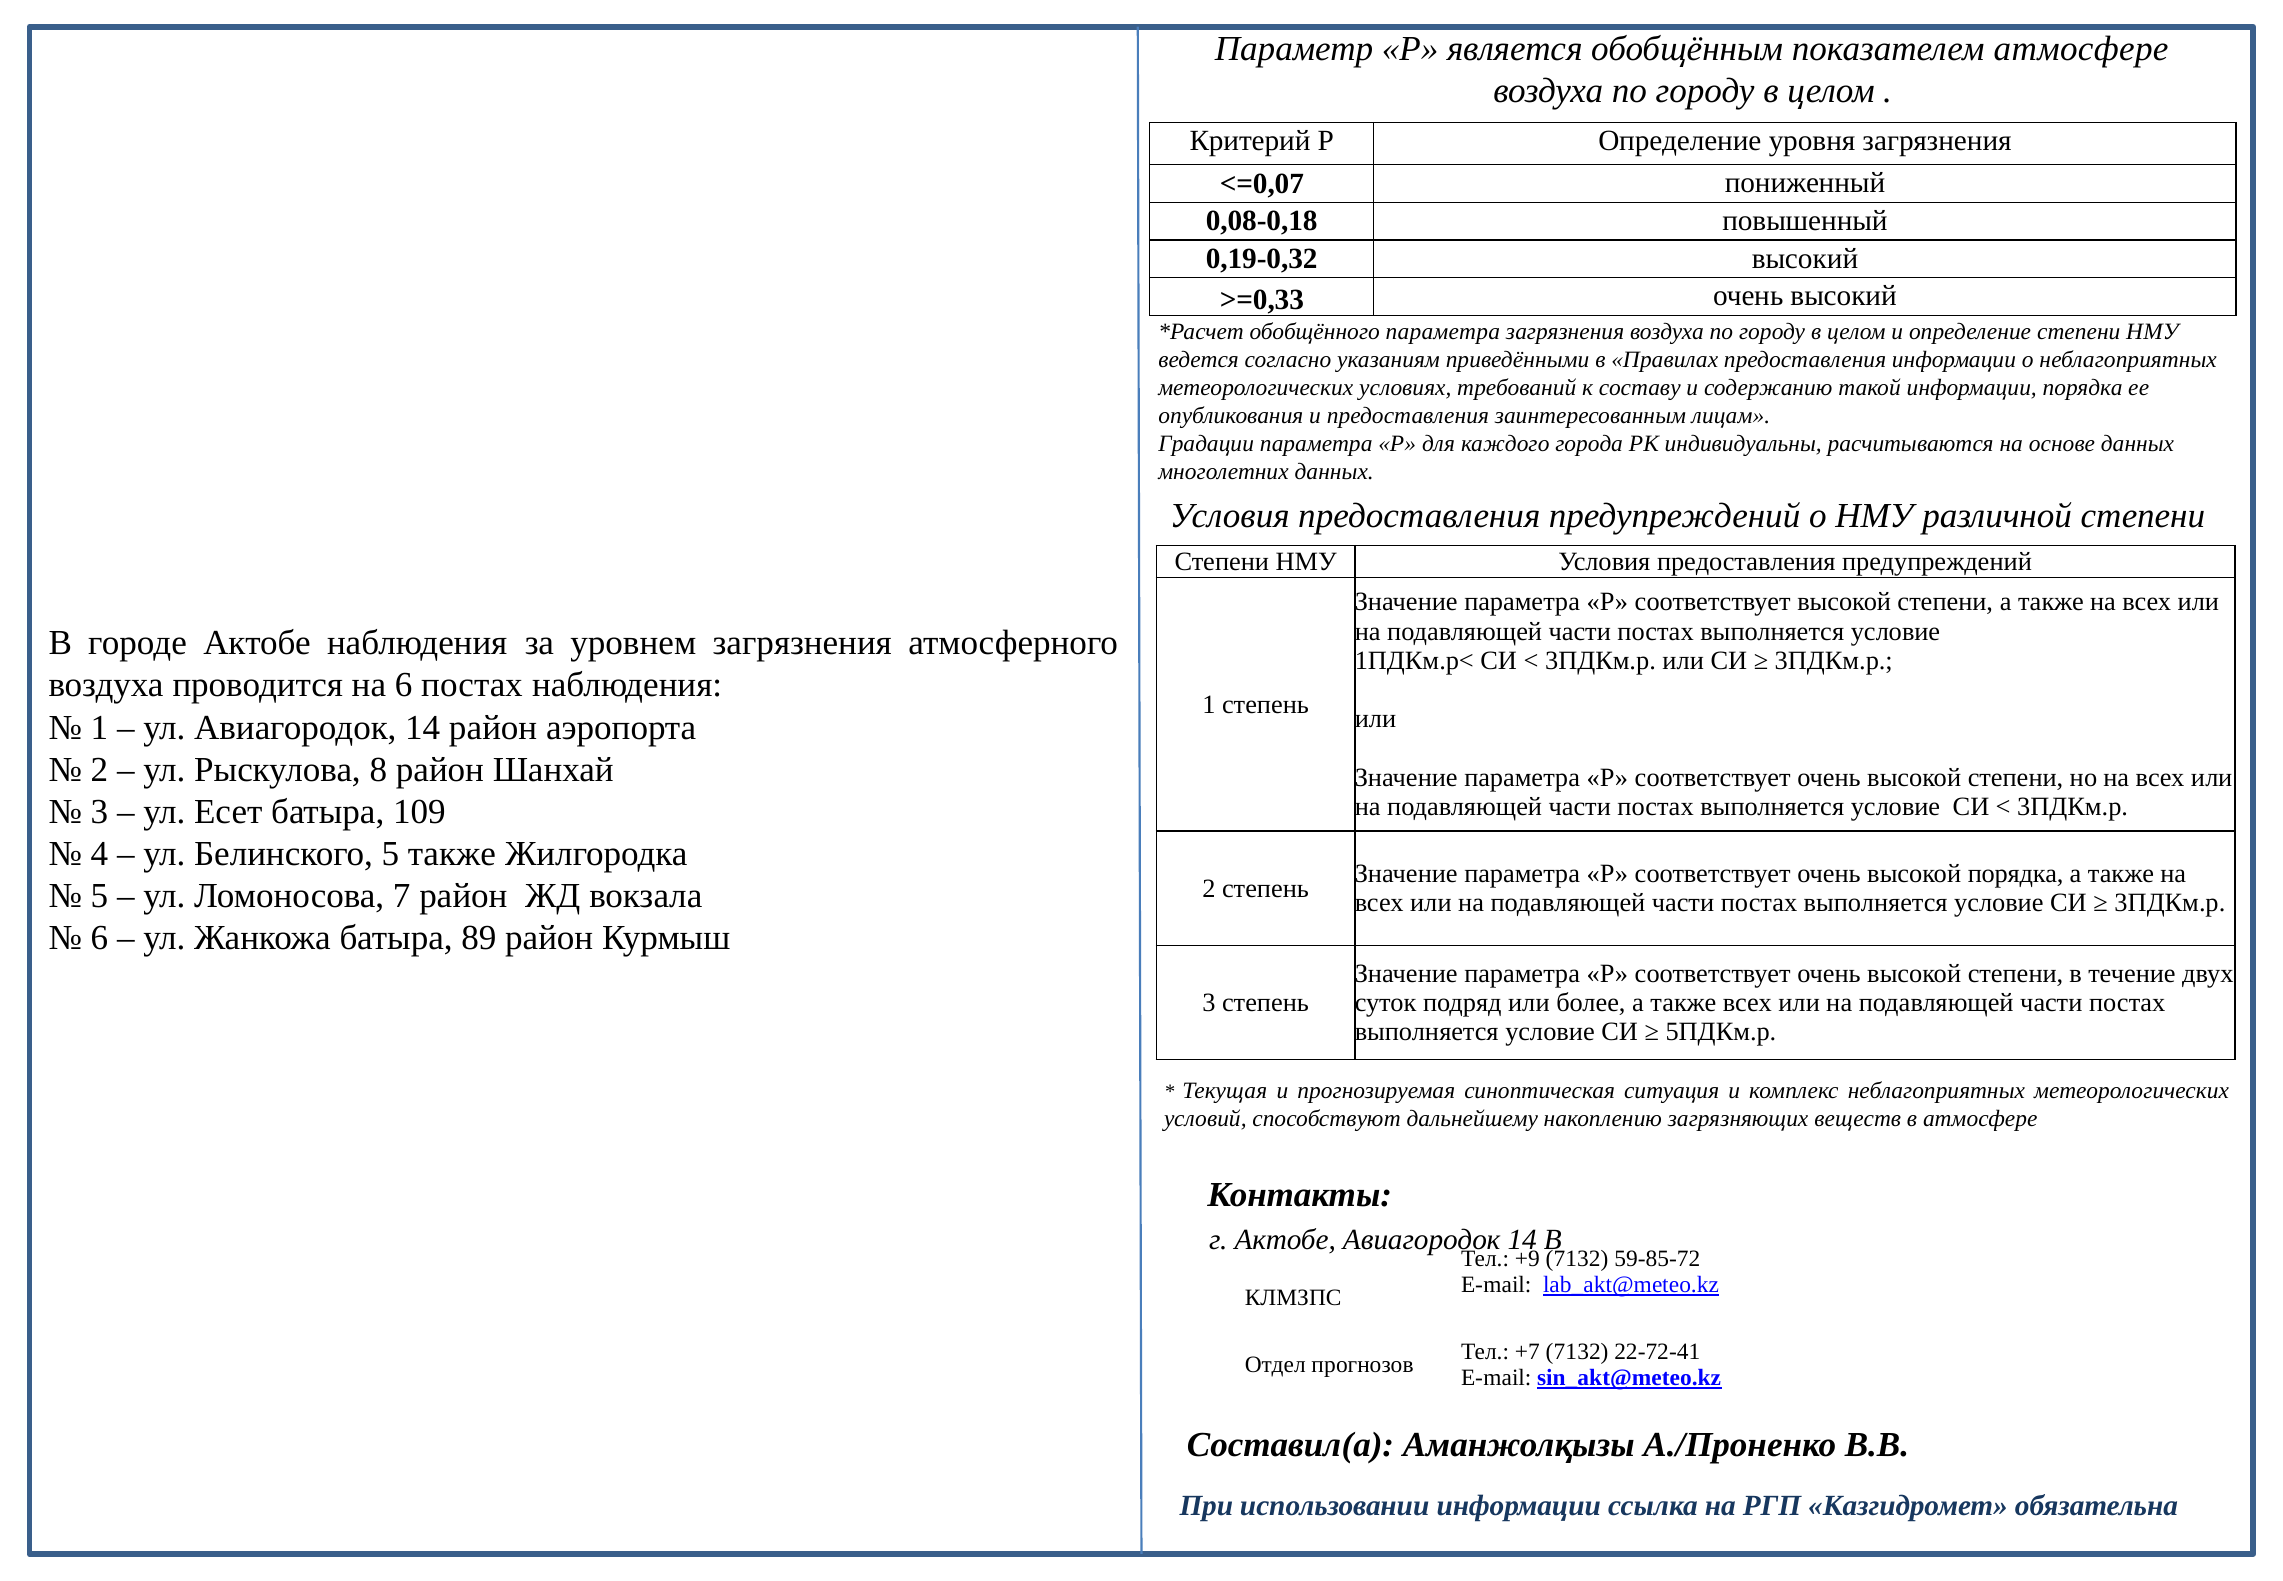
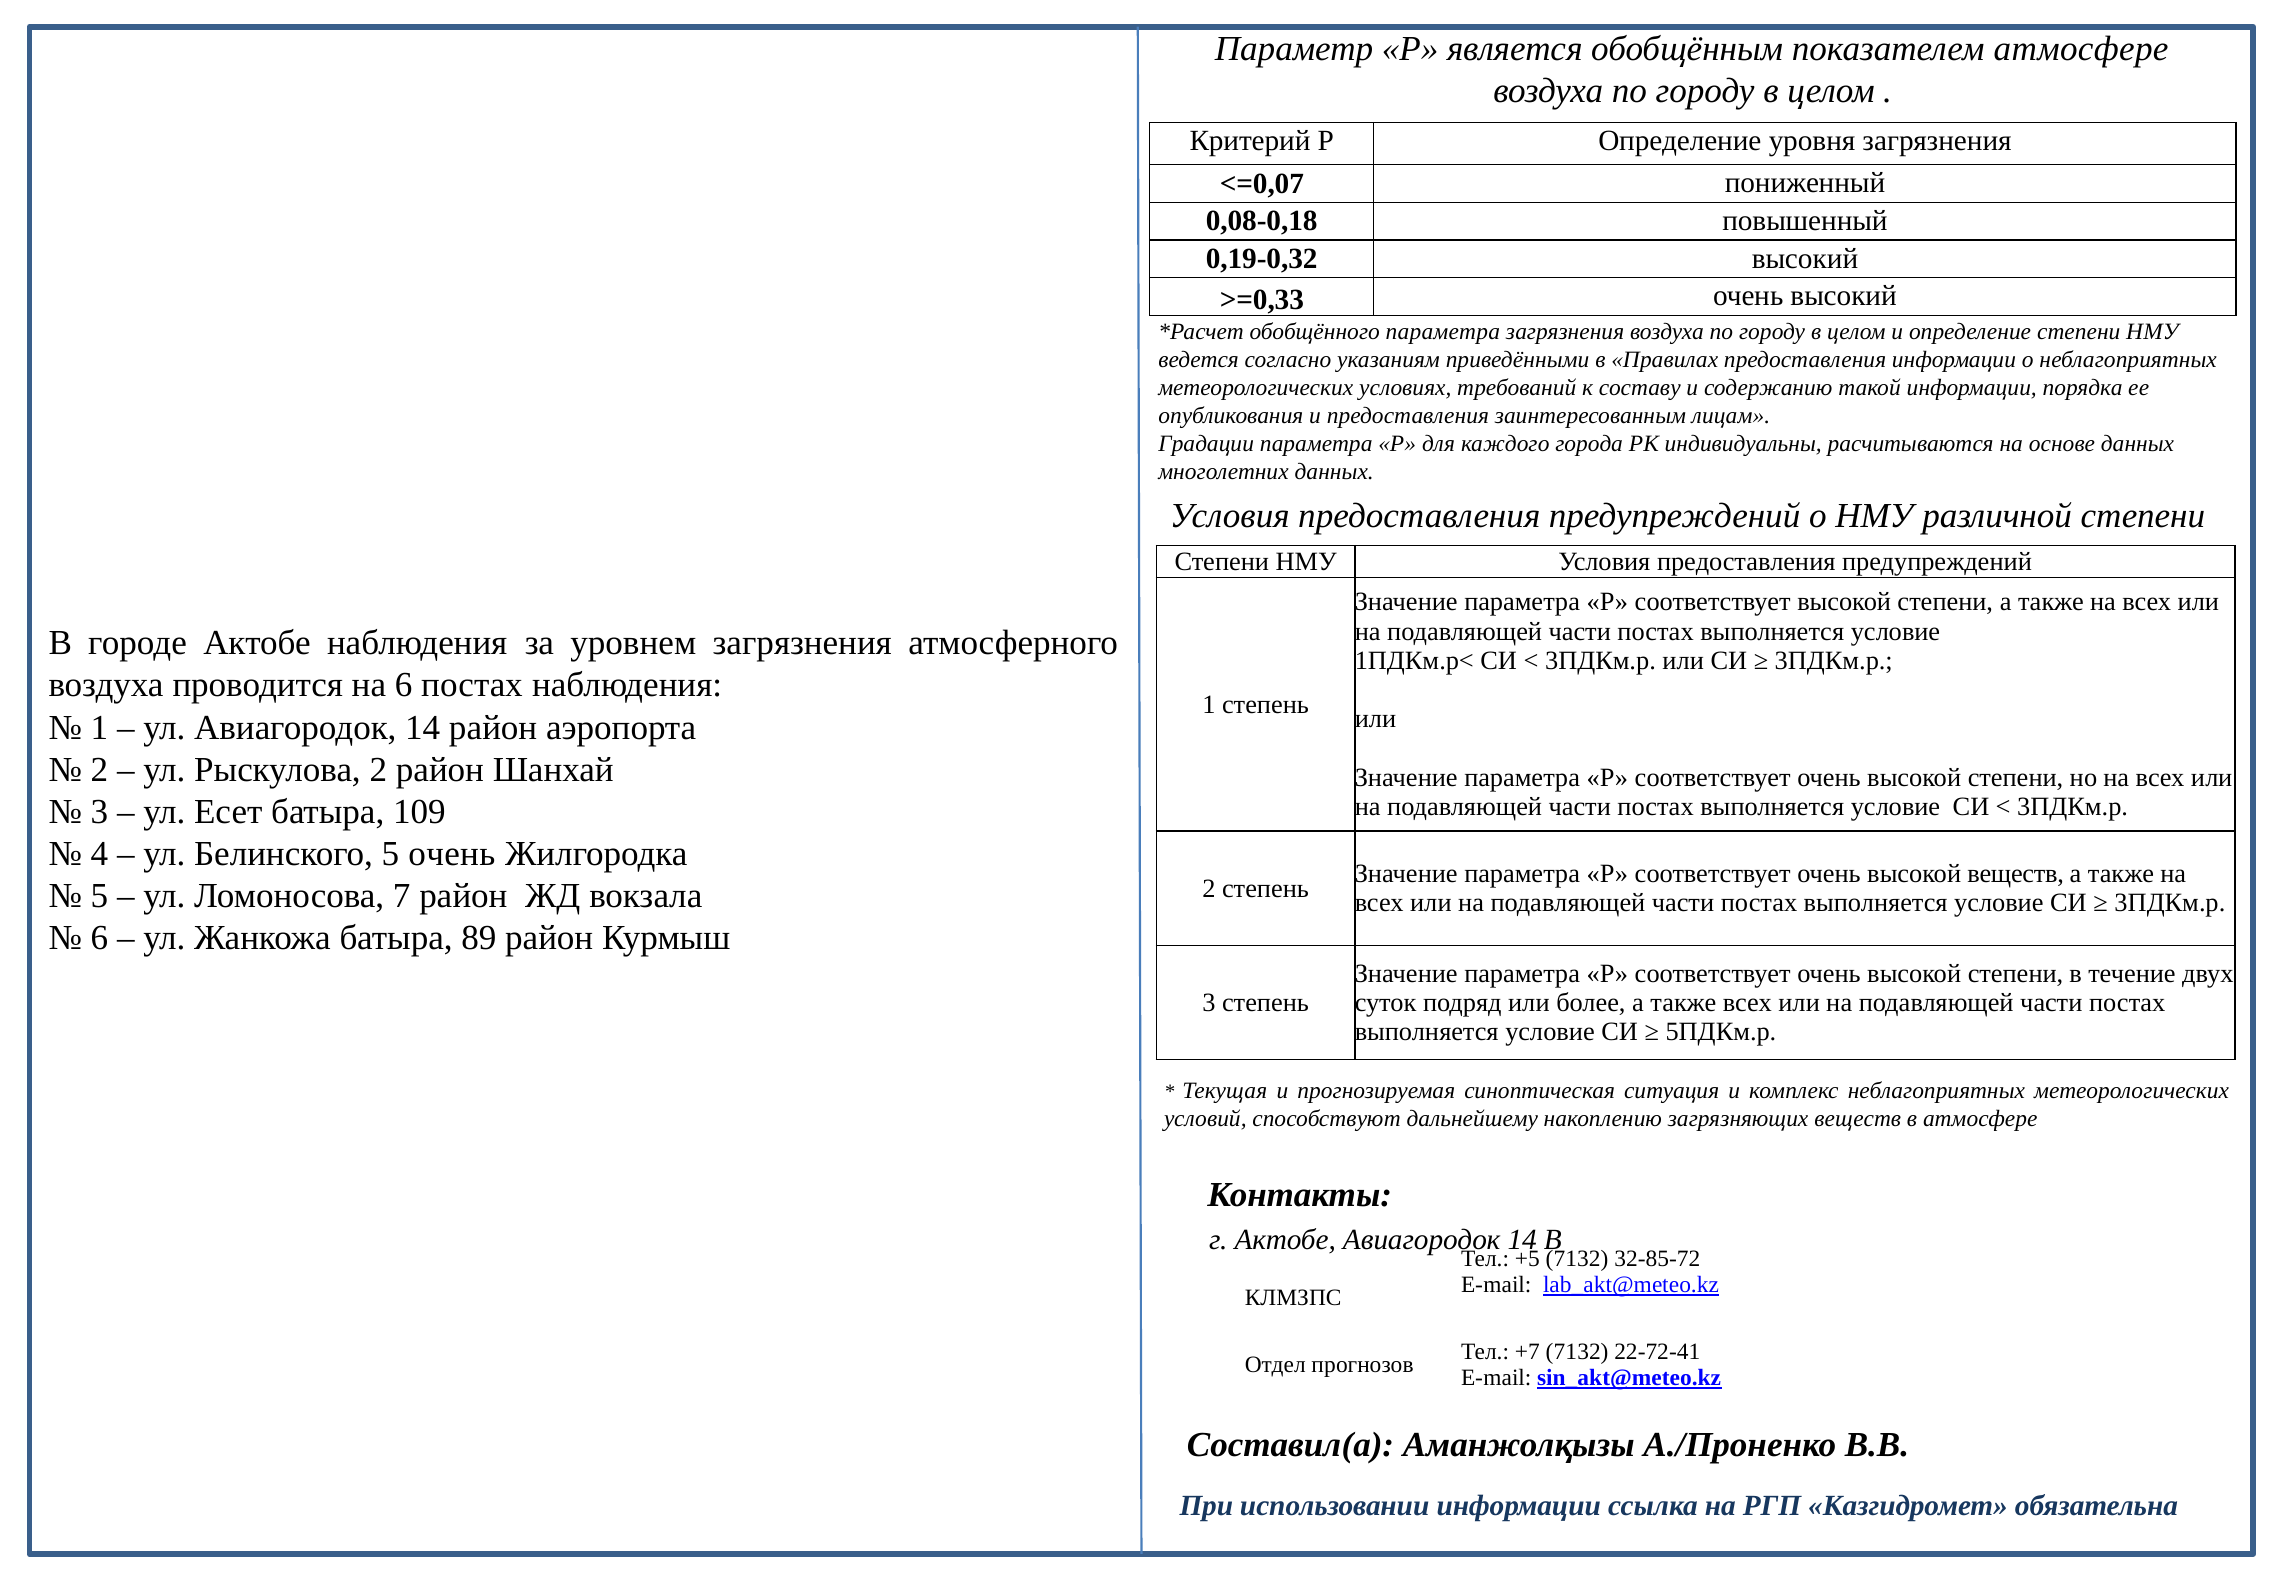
Рыскулова 8: 8 -> 2 (378, 769)
5 также: также -> очень (452, 854)
высокой порядка: порядка -> веществ (2016, 873)
+9: +9 -> +5 (1527, 1258)
59-85-72: 59-85-72 -> 32-85-72 (1657, 1258)
